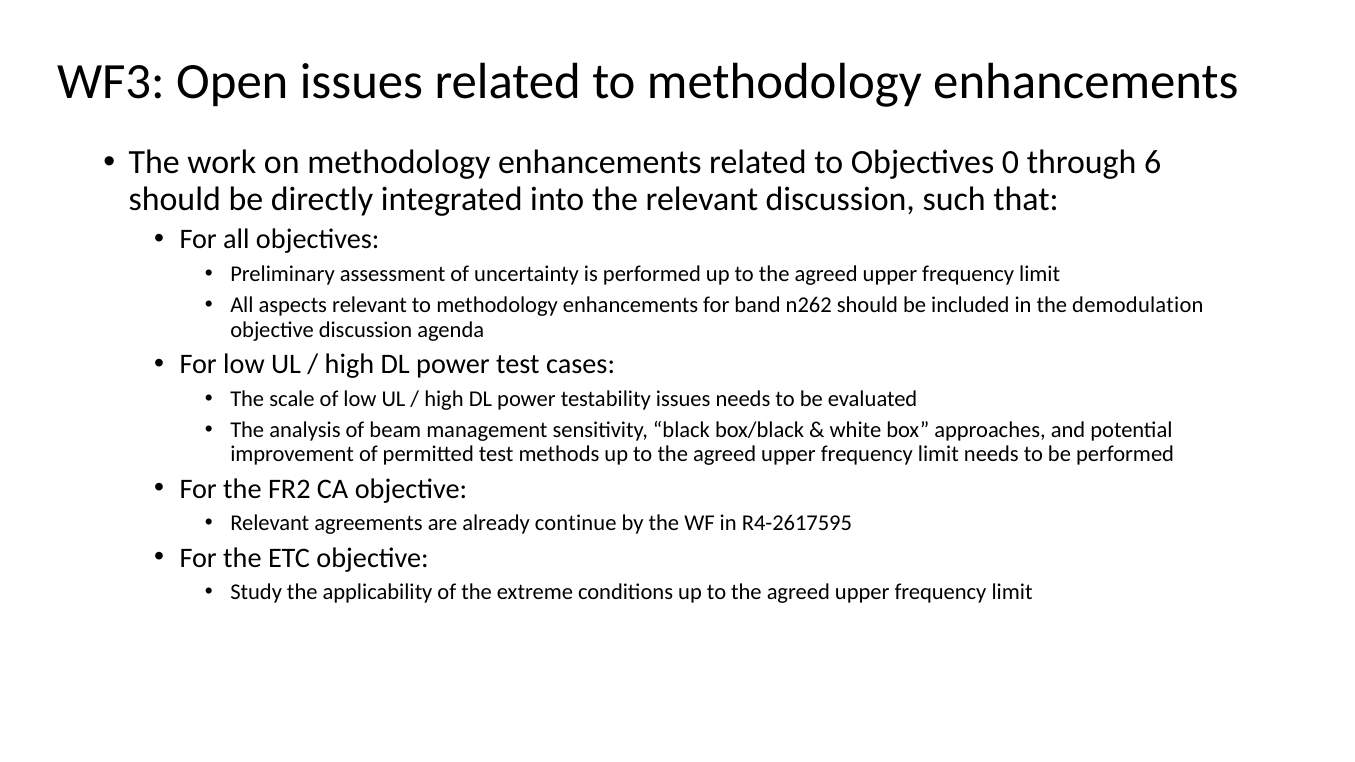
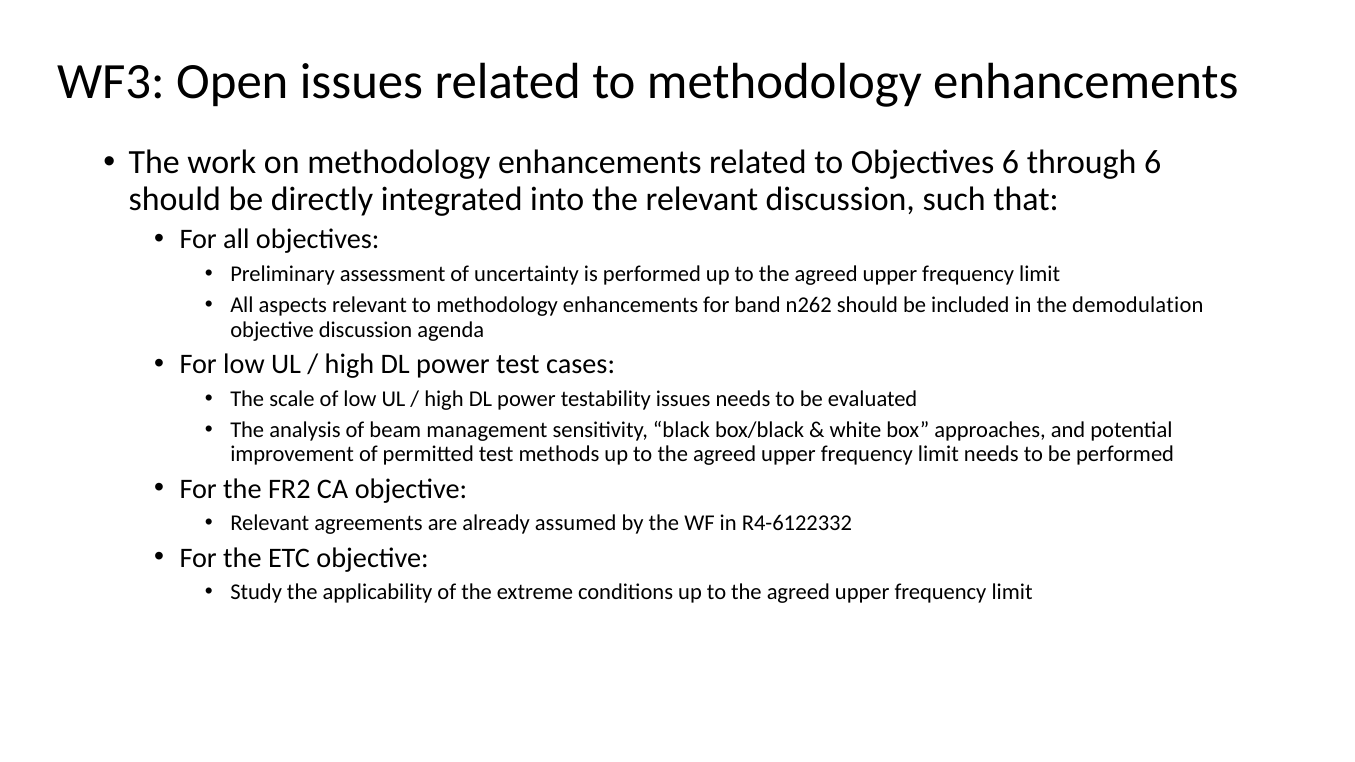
Objectives 0: 0 -> 6 (1010, 162)
continue: continue -> assumed (576, 523)
R4-2617595: R4-2617595 -> R4-6122332 (797, 523)
